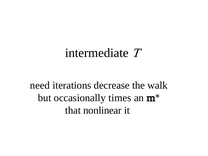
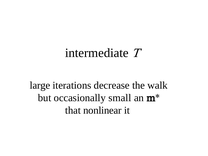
need: need -> large (40, 85)
times: times -> small (120, 98)
